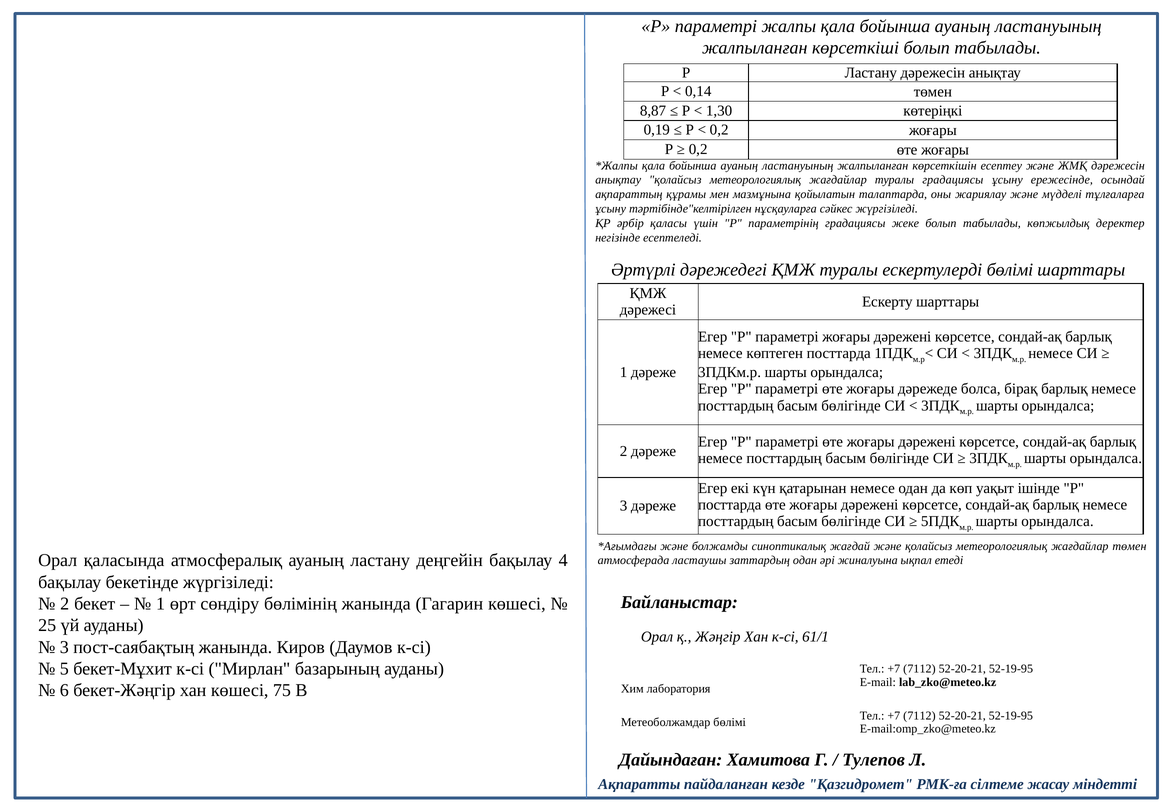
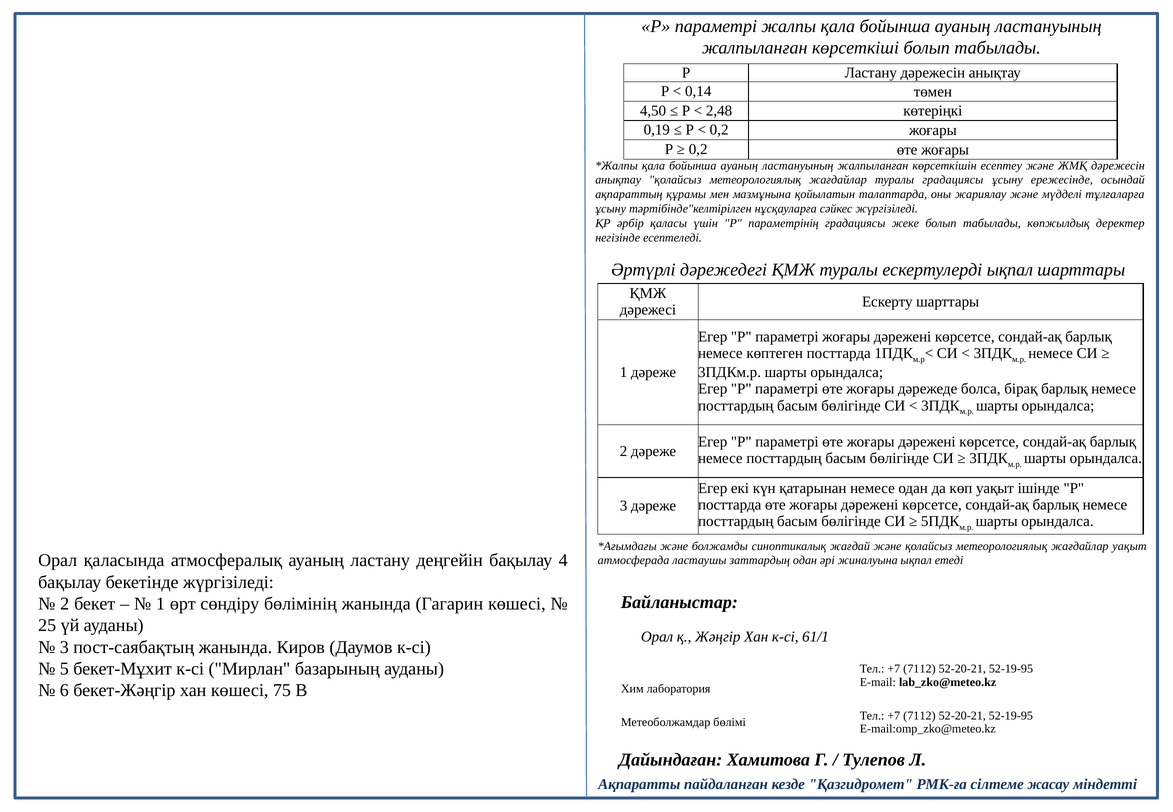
8,87: 8,87 -> 4,50 (653, 111)
1,30: 1,30 -> 2,48 (719, 111)
ескертулерді бөлімі: бөлімі -> ықпал (1010, 270)
жағдайлар төмен: төмен -> уақыт (1129, 546)
